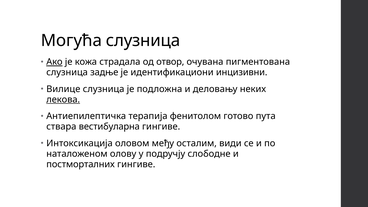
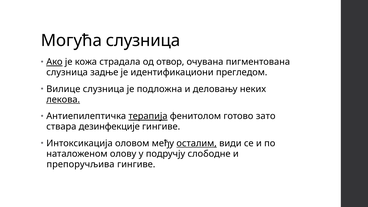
инцизивни: инцизивни -> прегледом (242, 72)
терапија underline: none -> present (148, 116)
пута: пута -> зато (266, 116)
вестибуларна: вестибуларна -> дезинфекције (109, 127)
осталим underline: none -> present (197, 143)
постморталних: постморталних -> препоручљива (80, 164)
